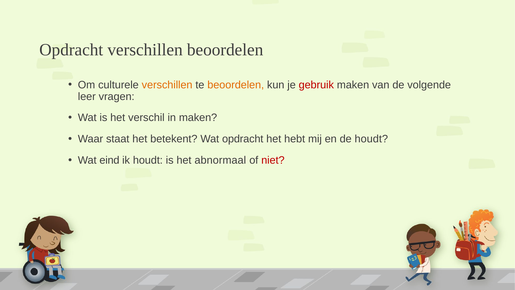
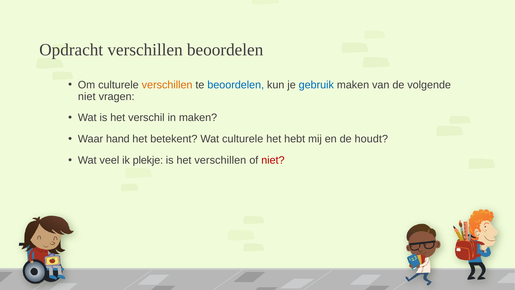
beoordelen colour: orange -> blue (236, 85)
gebruik colour: red -> blue (316, 85)
leer: leer -> niet (87, 96)
staat: staat -> hand (118, 139)
Wat opdracht: opdracht -> culturele (243, 139)
eind: eind -> veel (109, 160)
ik houdt: houdt -> plekje (148, 160)
het abnormaal: abnormaal -> verschillen (220, 160)
